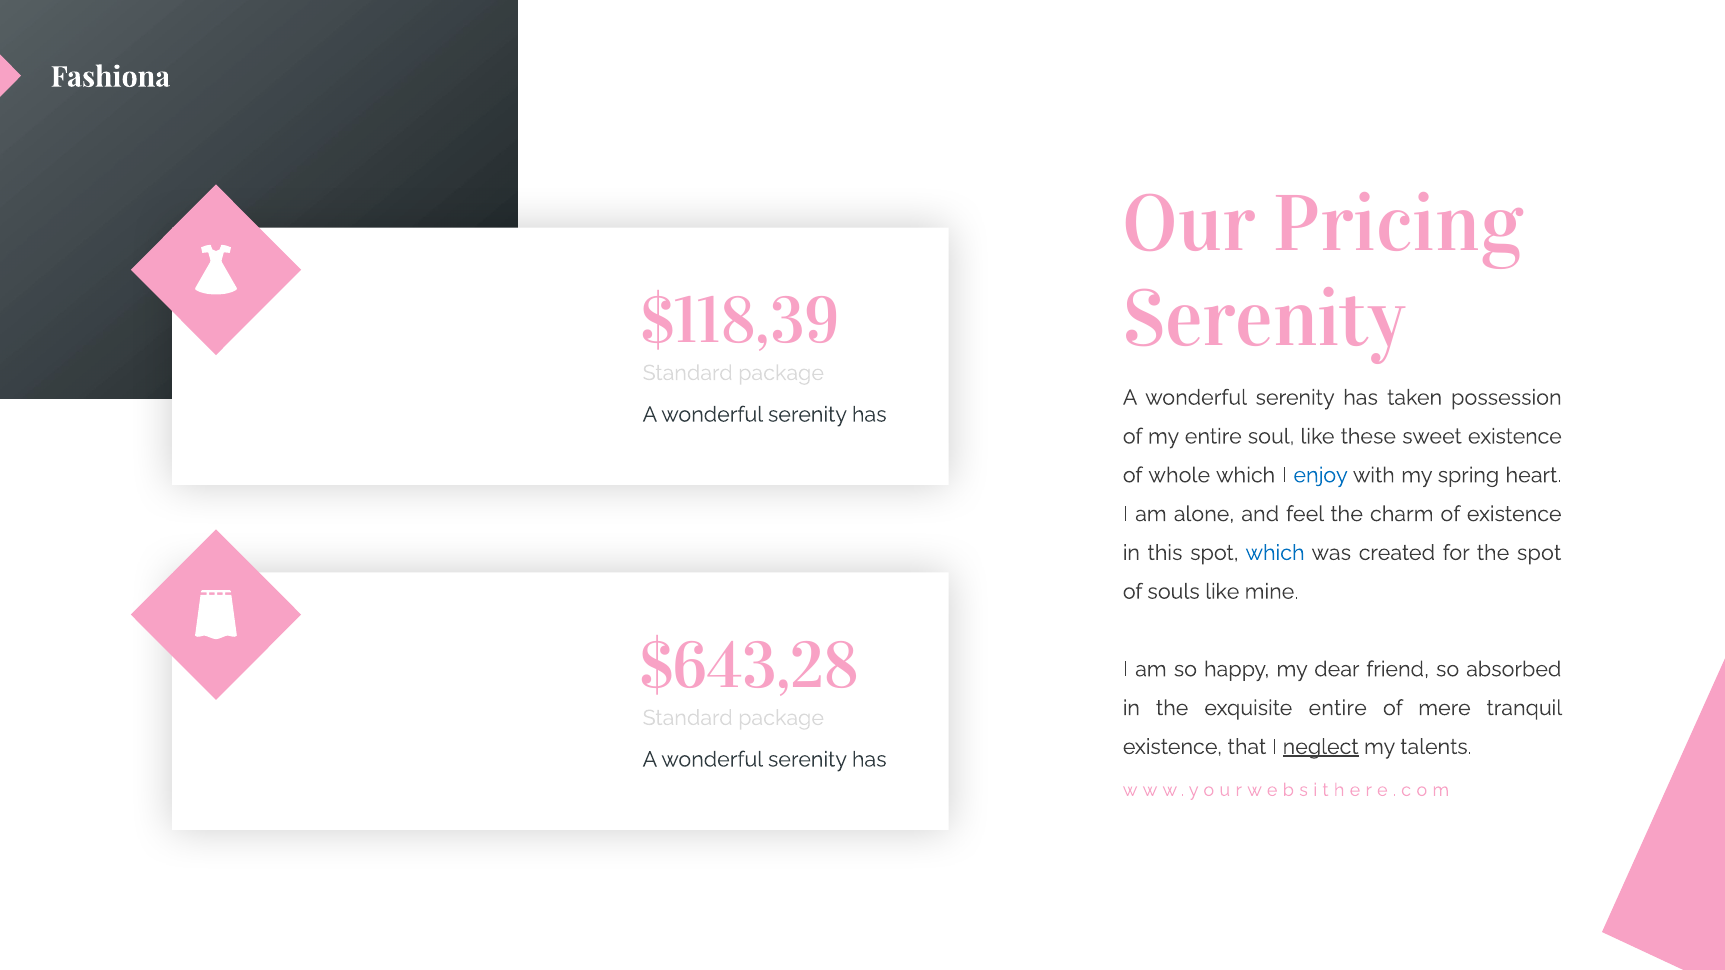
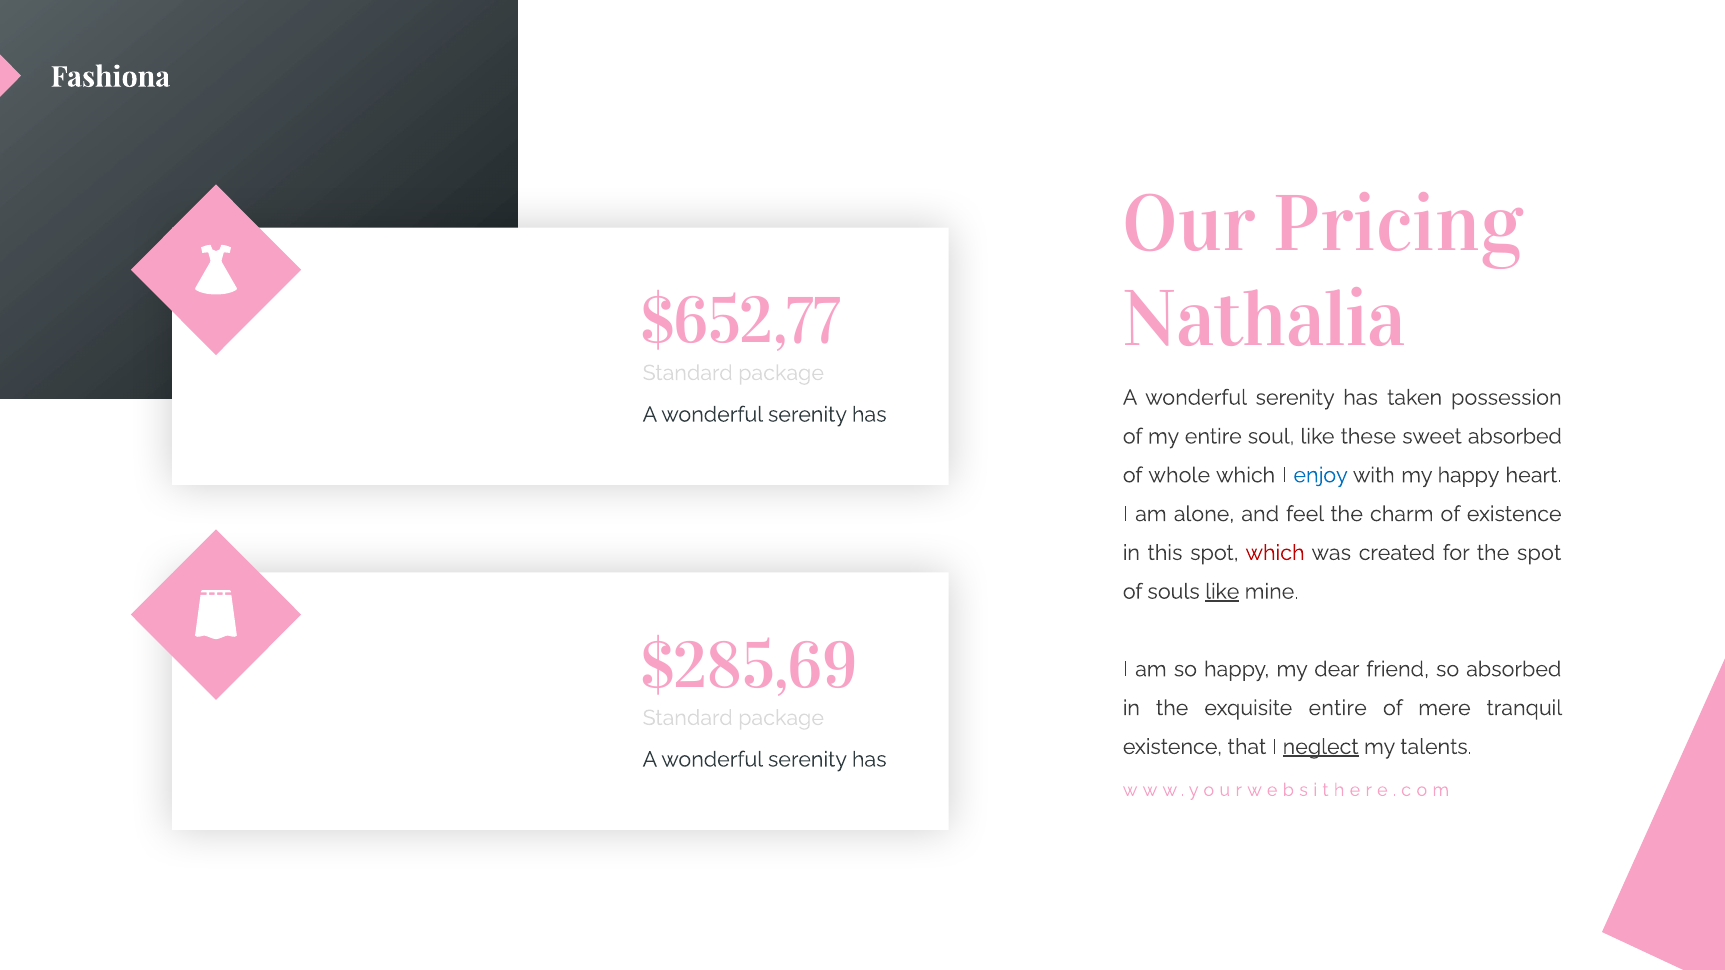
Serenity: Serenity -> Nathalia (1264, 319)
$118,39: $118,39 -> $652,77 (741, 321)
sweet existence: existence -> absorbed (1515, 437)
my spring: spring -> happy (1468, 475)
which colour: blue -> red (1275, 553)
like underline: none -> present (1222, 592)
$643,28: $643,28 -> $285,69 (750, 666)
